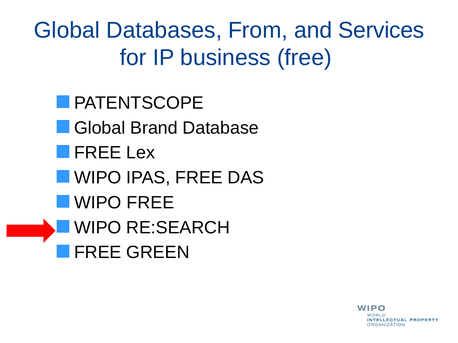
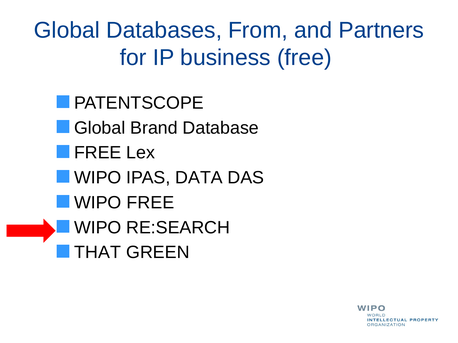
Services: Services -> Partners (381, 30)
IPAS FREE: FREE -> DATA (199, 178)
FREE: FREE -> THAT (98, 253)
